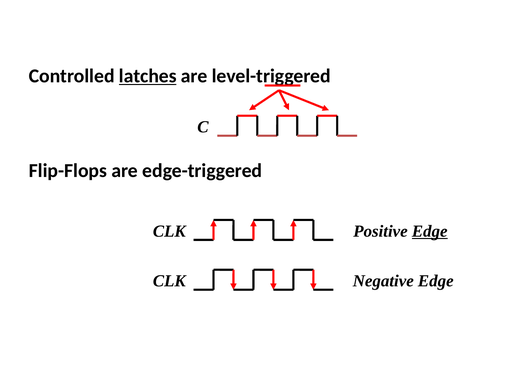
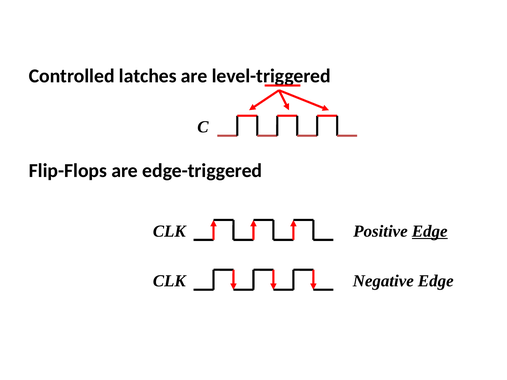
latches underline: present -> none (148, 76)
